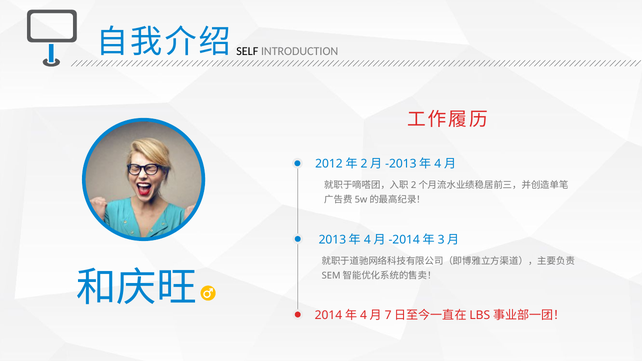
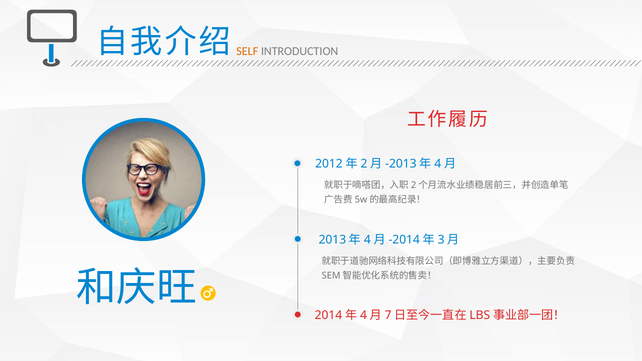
SELF colour: black -> orange (247, 51)
